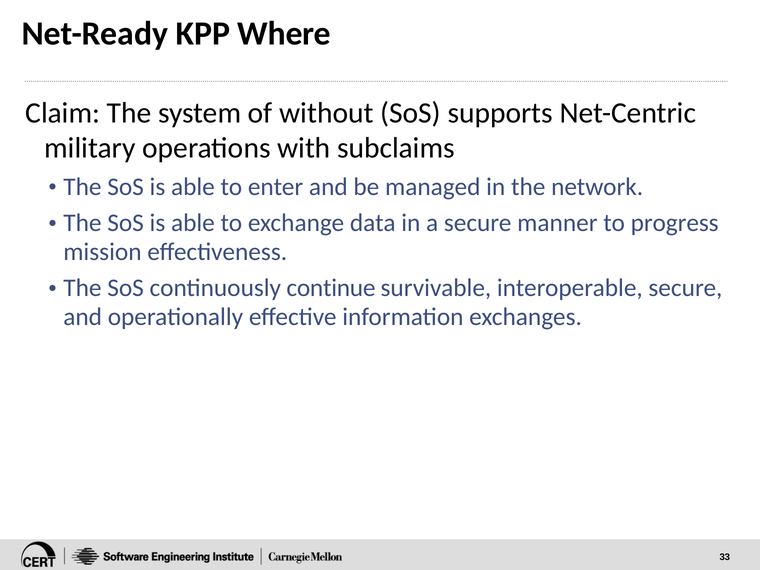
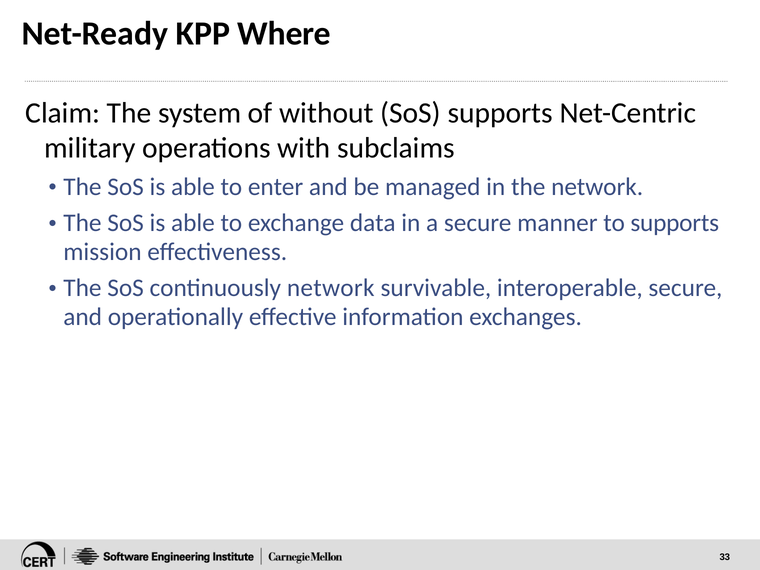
to progress: progress -> supports (675, 223)
continuously continue: continue -> network (331, 288)
